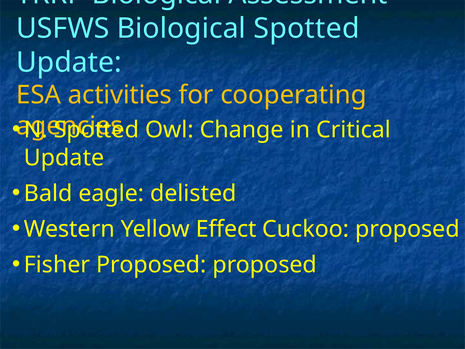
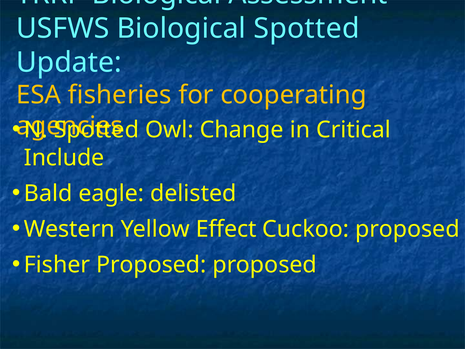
activities: activities -> fisheries (120, 95)
Update: Update -> Include (64, 158)
